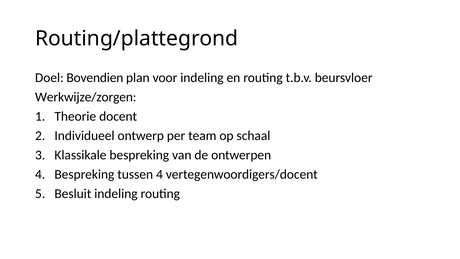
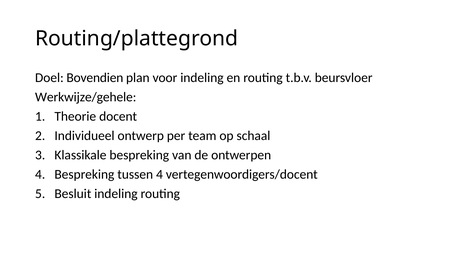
Werkwijze/zorgen: Werkwijze/zorgen -> Werkwijze/gehele (86, 97)
